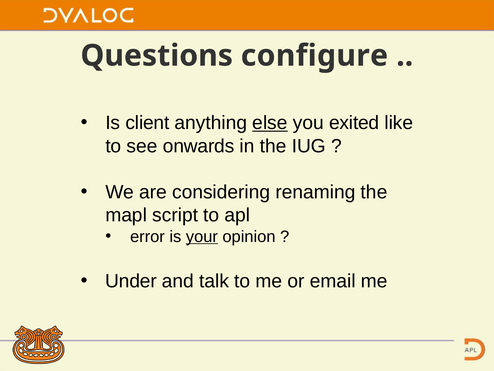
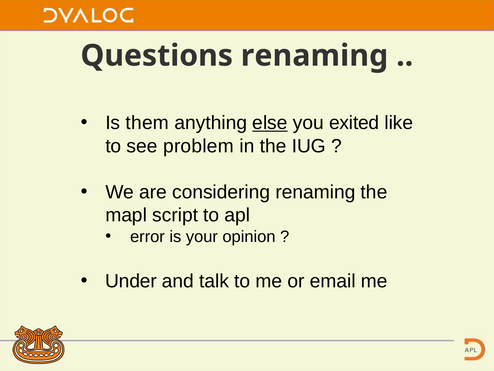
Questions configure: configure -> renaming (314, 56)
client: client -> them (147, 123)
onwards: onwards -> problem (198, 146)
your underline: present -> none (202, 236)
